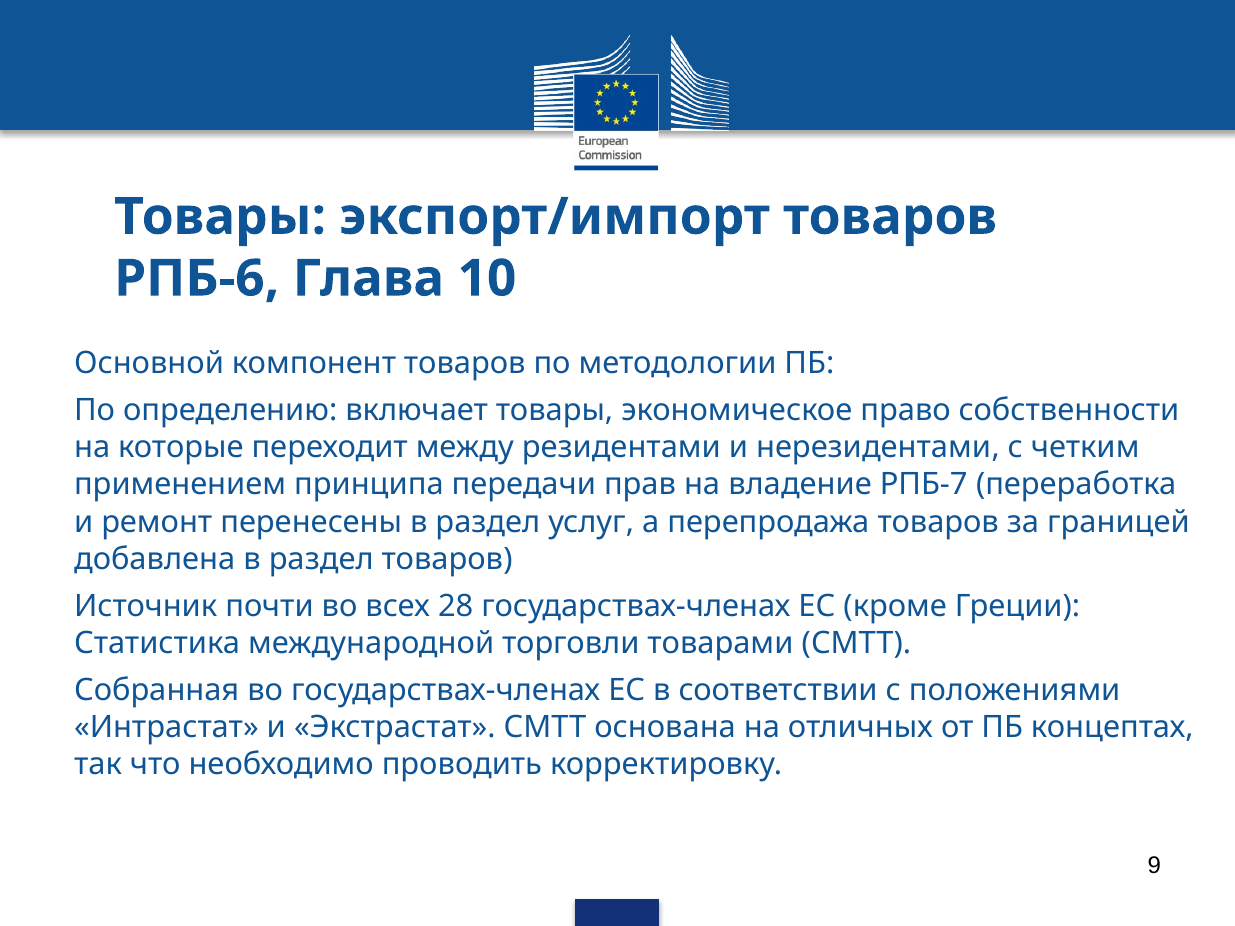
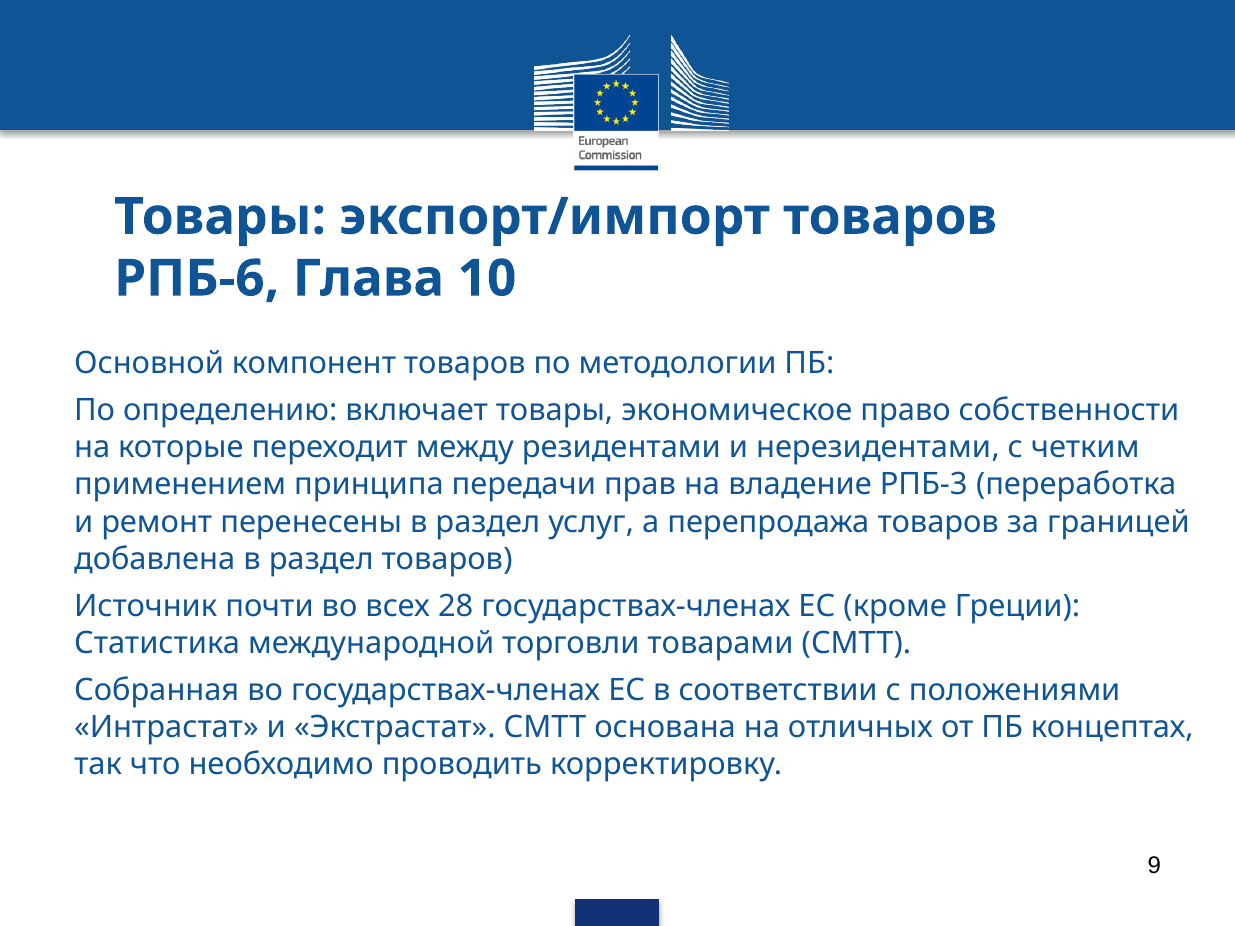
РПБ-7: РПБ-7 -> РПБ-3 (924, 485)
